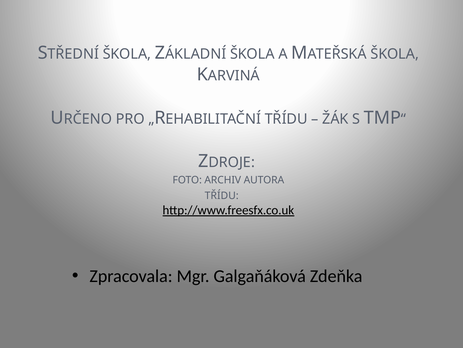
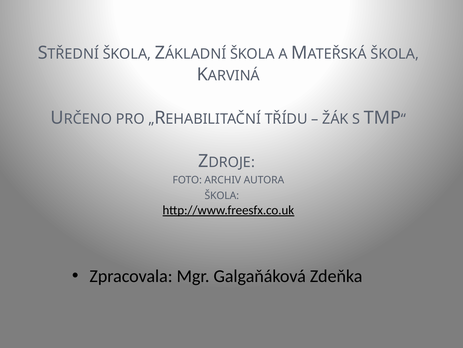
TŘÍDU: TŘÍDU -> ŠKOLA (222, 195)
